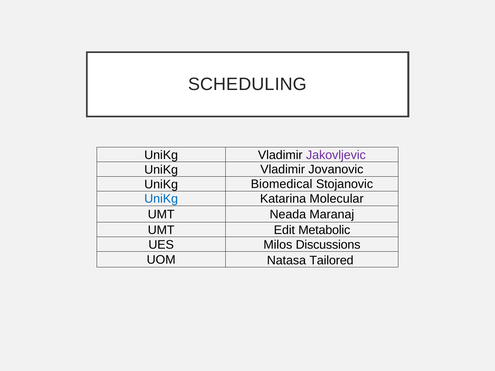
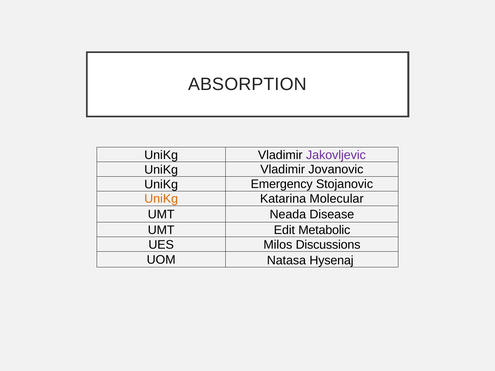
SCHEDULING: SCHEDULING -> ABSORPTION (247, 84)
Biomedical: Biomedical -> Emergency (282, 184)
UniKg colour: blue -> orange (161, 199)
Maranaj: Maranaj -> Disease (332, 215)
Tailored: Tailored -> Hysenaj (331, 261)
